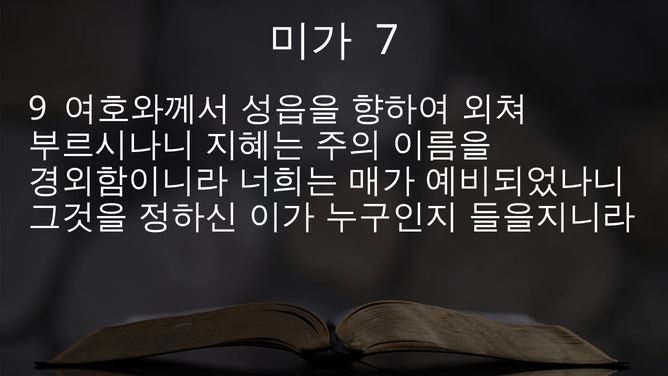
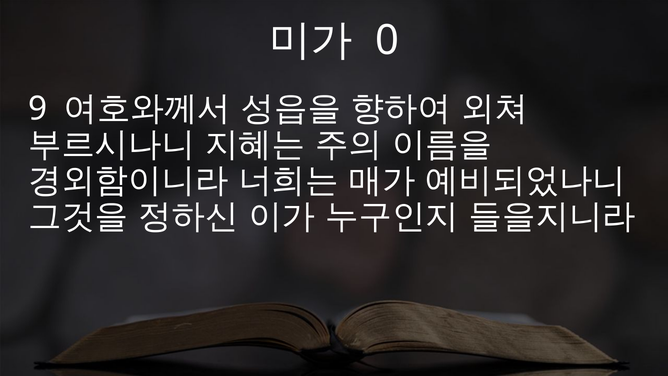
7: 7 -> 0 (387, 40)
